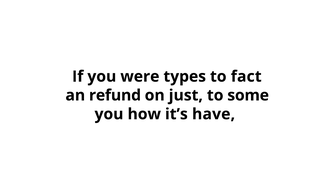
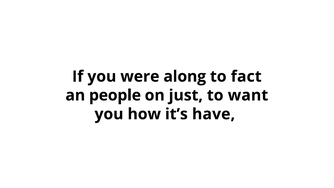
types: types -> along (185, 76)
refund: refund -> people (115, 95)
some: some -> want (248, 95)
